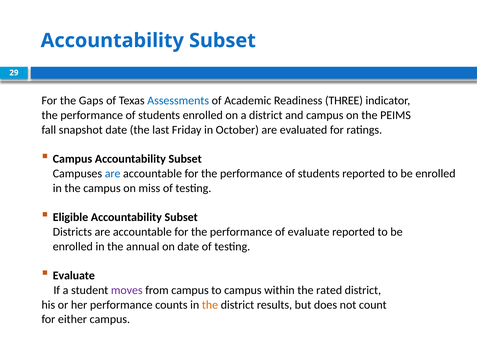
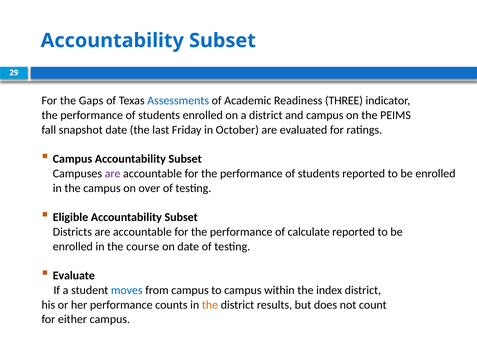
are colour: blue -> purple (113, 173)
miss: miss -> over (149, 188)
of evaluate: evaluate -> calculate (309, 232)
annual: annual -> course (143, 246)
moves colour: purple -> blue (127, 290)
rated: rated -> index (329, 290)
